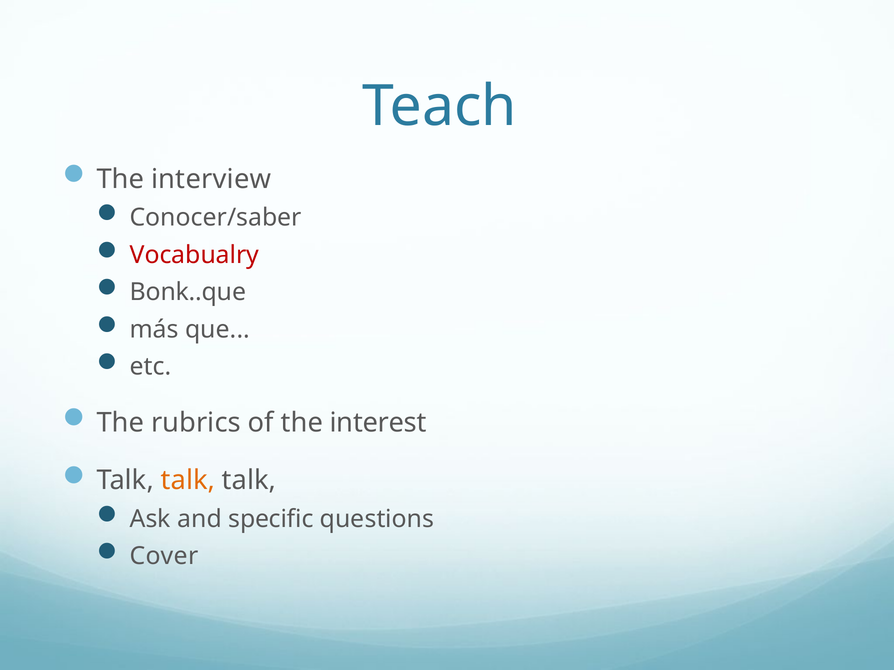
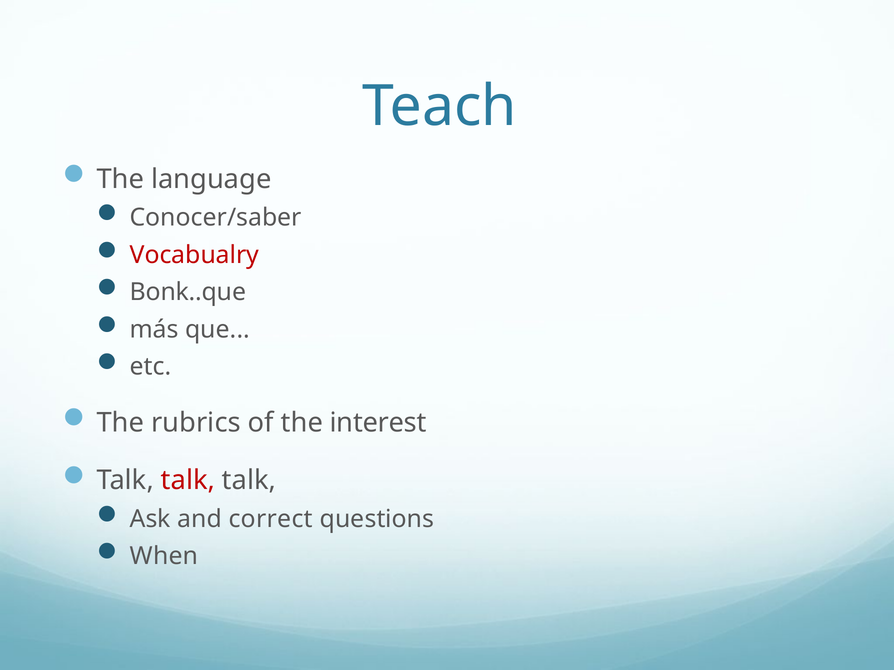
interview: interview -> language (211, 179)
talk colour: orange -> red (188, 481)
specific: specific -> correct (271, 519)
Cover: Cover -> When (164, 557)
